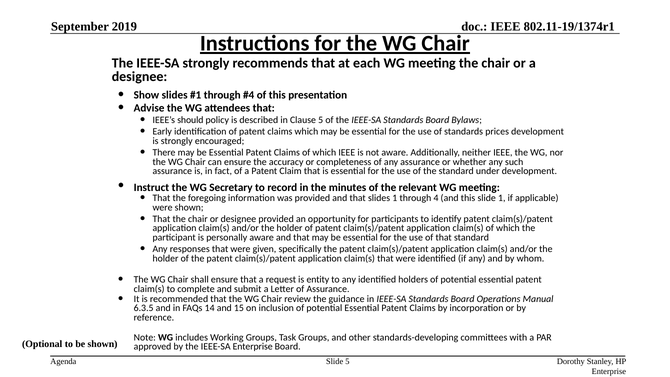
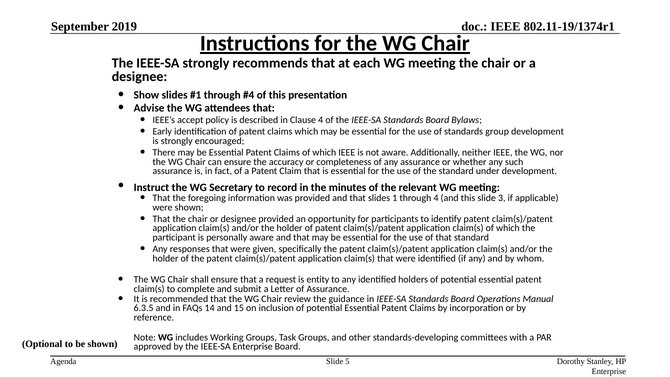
should: should -> accept (190, 120)
Clause 5: 5 -> 4 (321, 120)
prices: prices -> group (497, 131)
slide 1: 1 -> 3 (502, 198)
